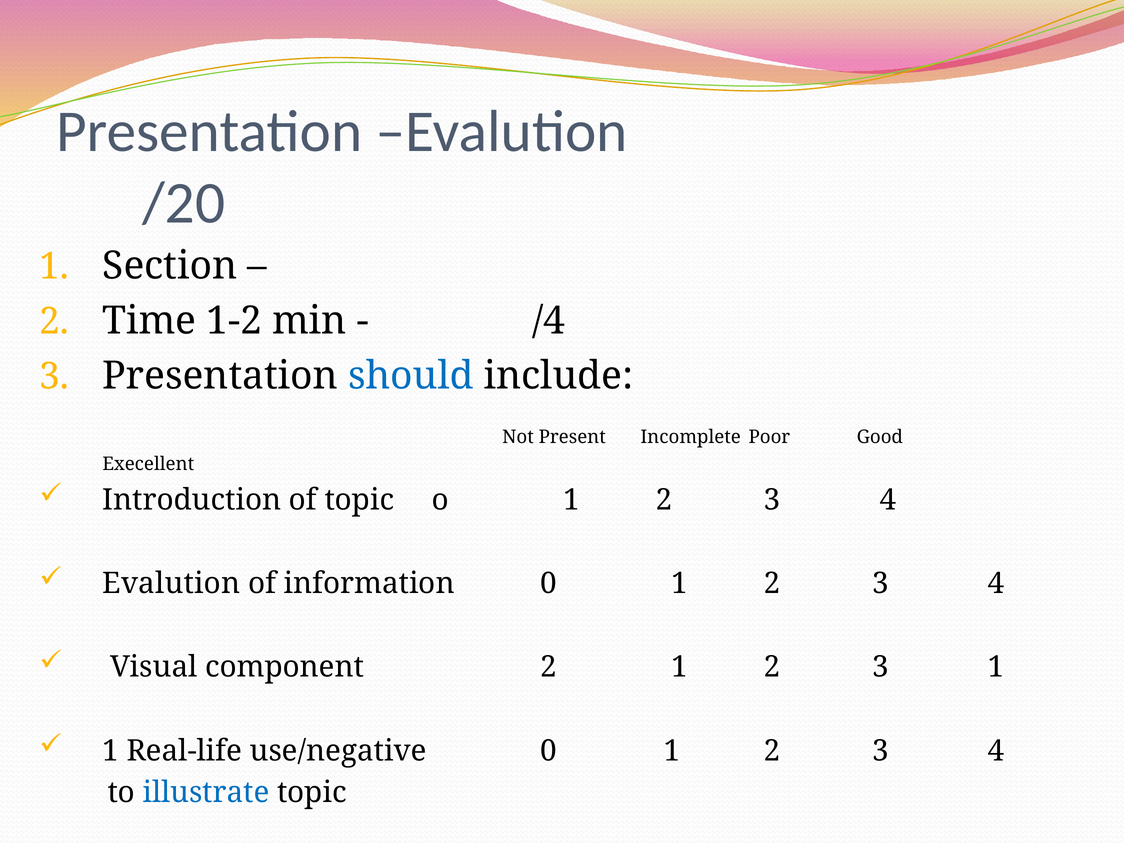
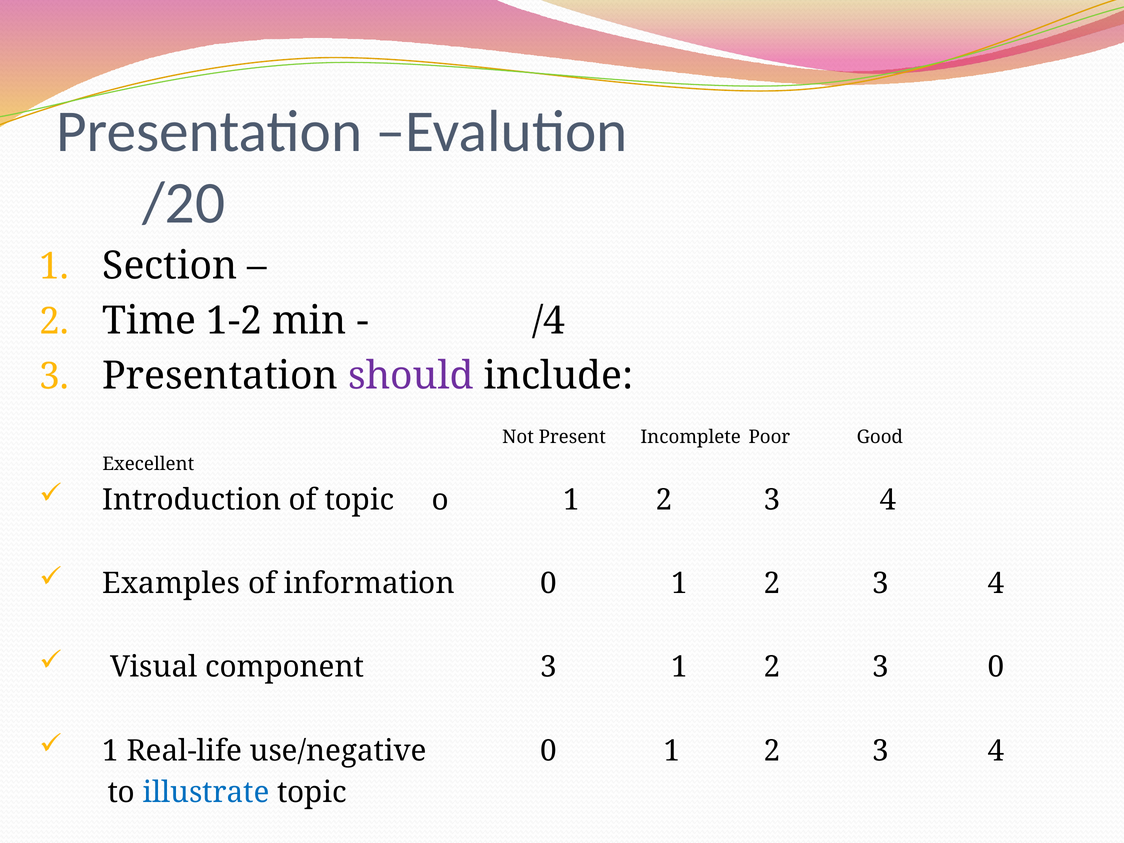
should colour: blue -> purple (411, 376)
Evalution: Evalution -> Examples (171, 584)
component 2: 2 -> 3 (548, 667)
3 1: 1 -> 0 (996, 667)
